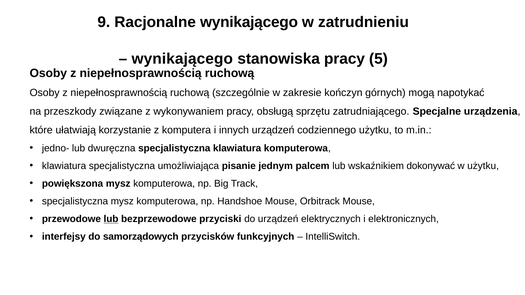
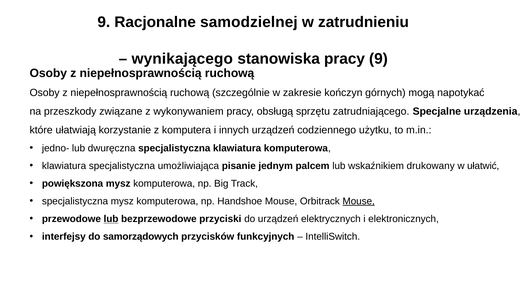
Racjonalne wynikającego: wynikającego -> samodzielnej (249, 22)
pracy 5: 5 -> 9 (378, 59)
dokonywać: dokonywać -> drukowany (431, 166)
w użytku: użytku -> ułatwić (483, 166)
Mouse underline: none -> present (359, 201)
